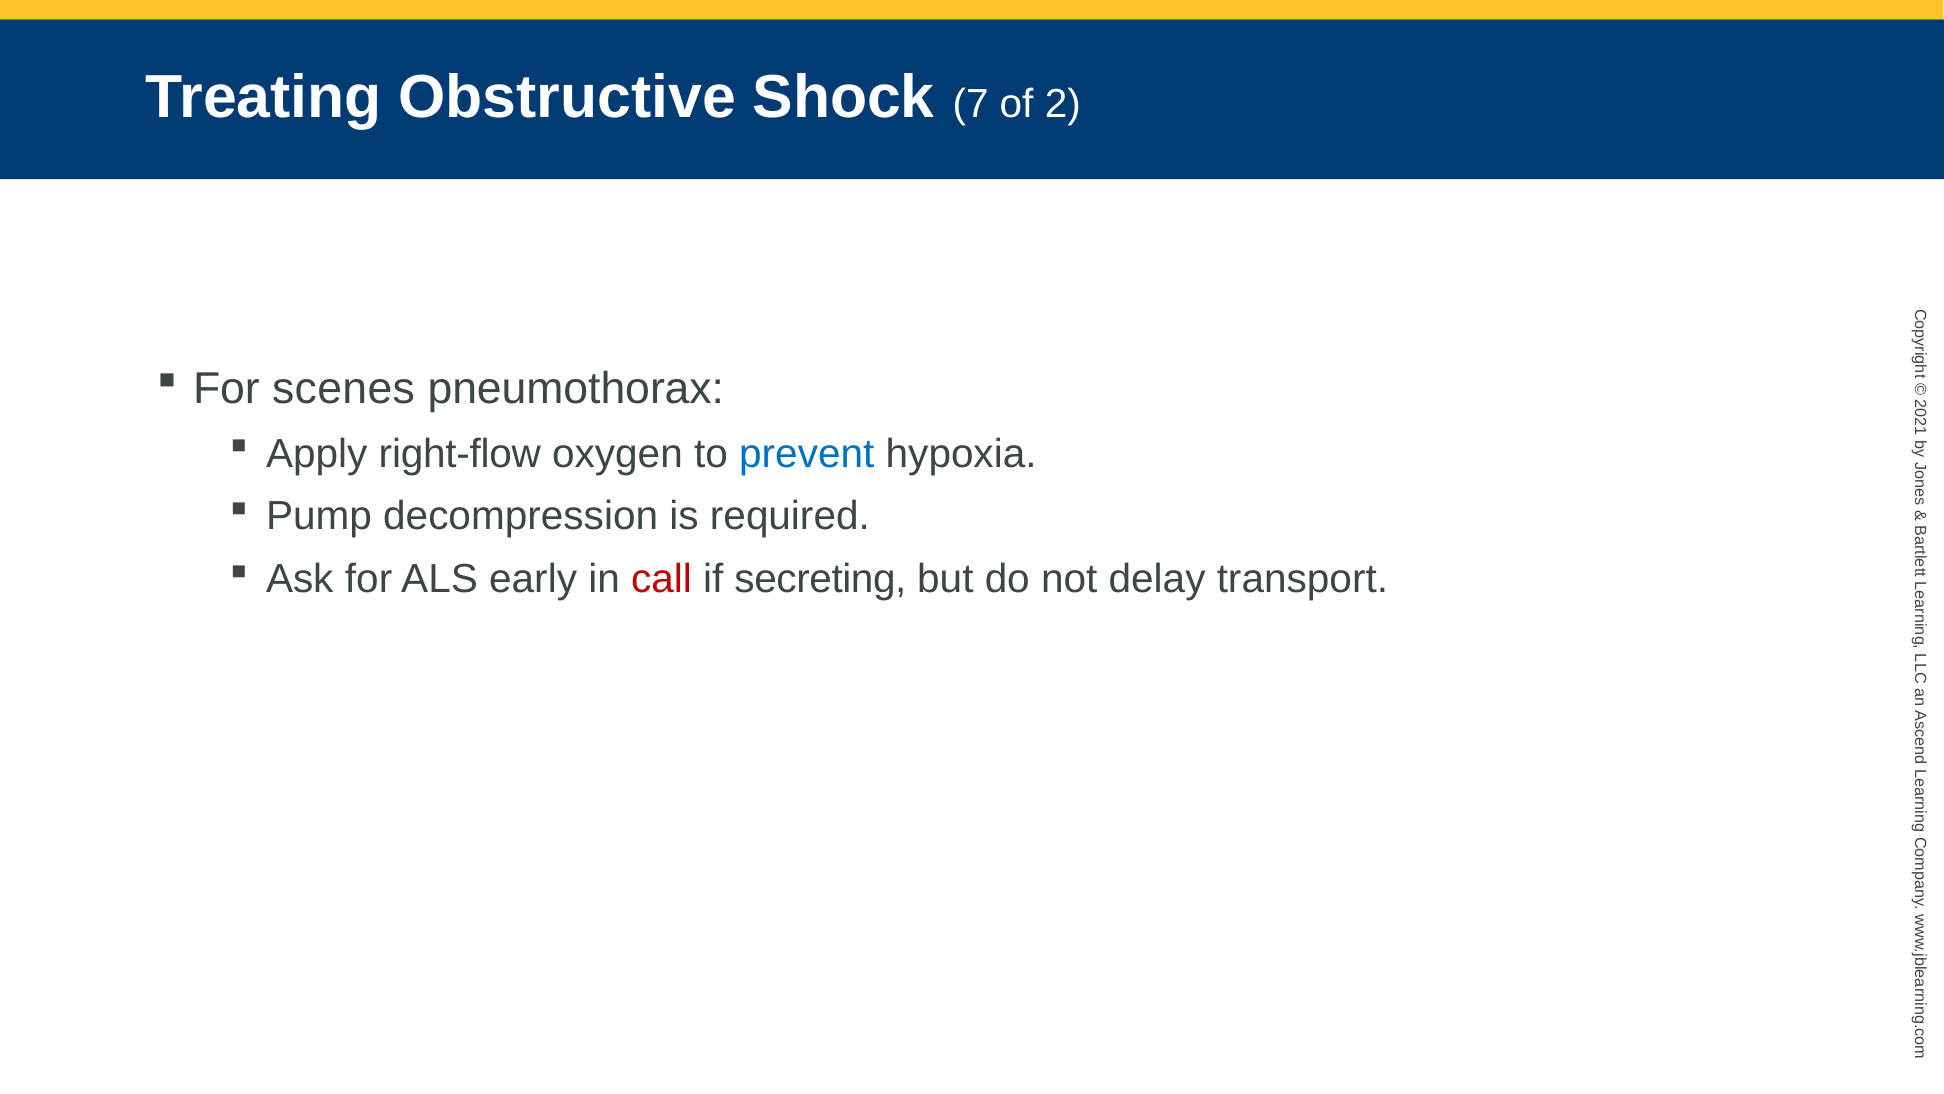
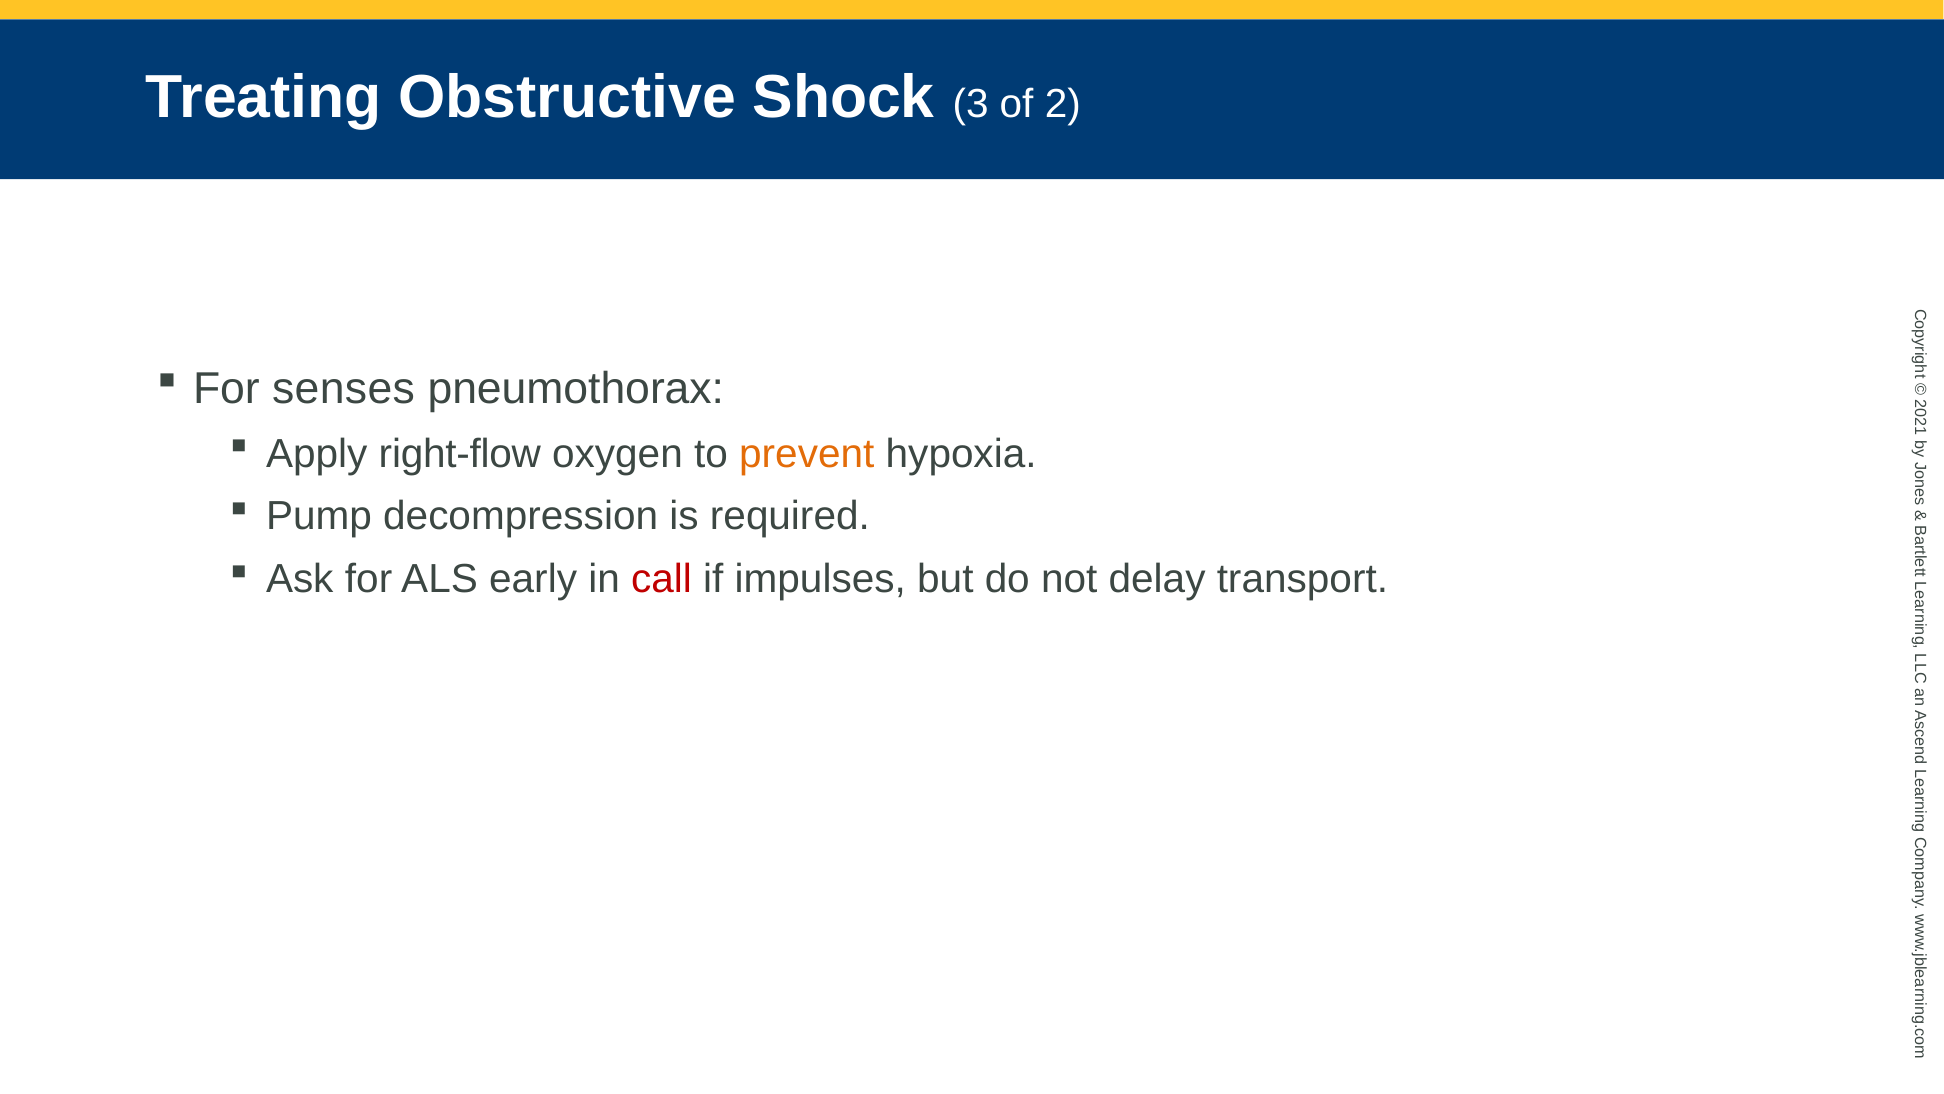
7: 7 -> 3 (971, 104)
scenes: scenes -> senses (344, 388)
prevent colour: blue -> orange (807, 453)
secreting: secreting -> impulses (820, 579)
